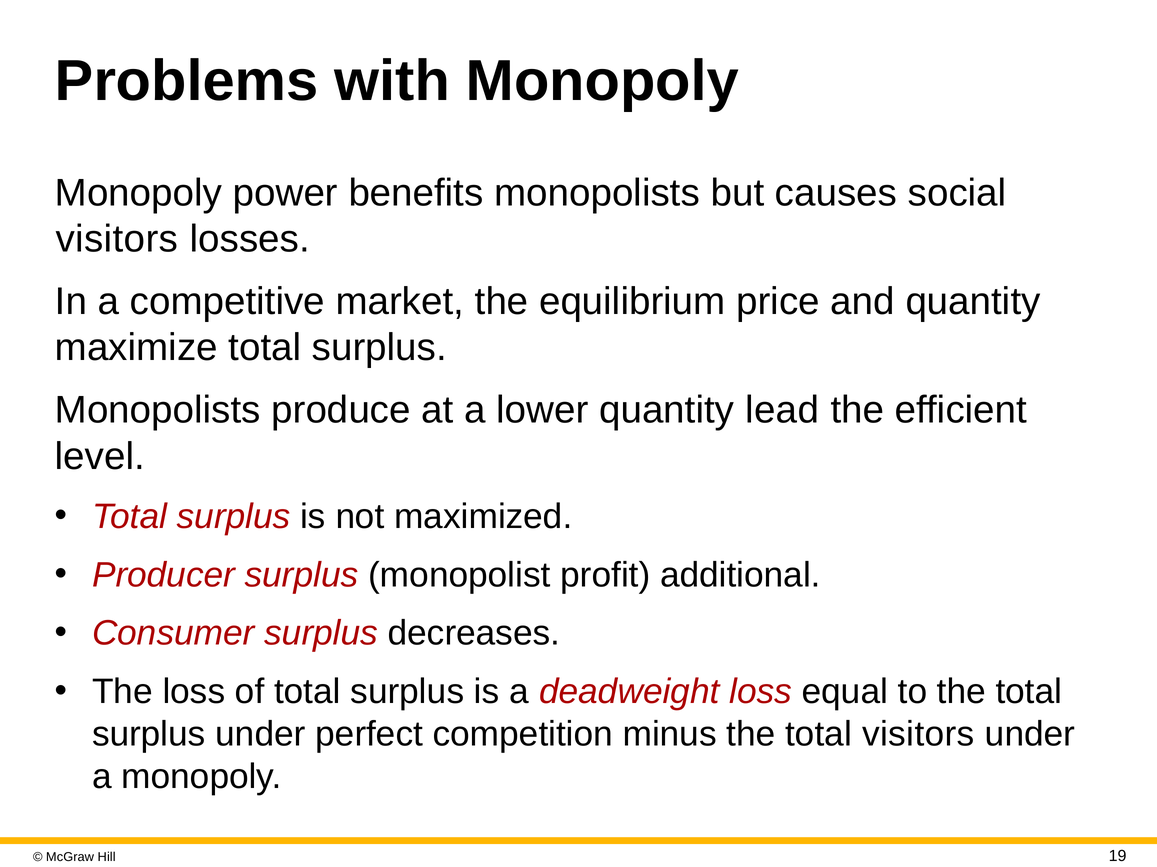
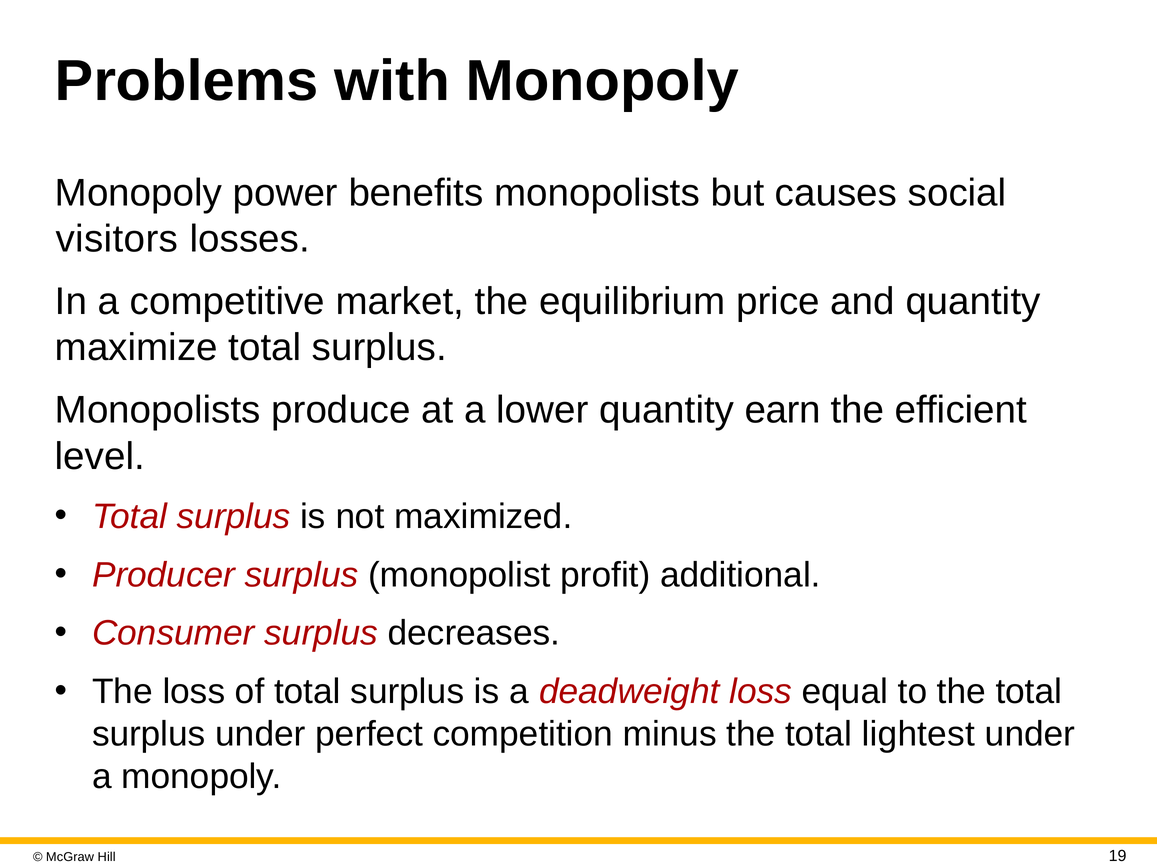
lead: lead -> earn (783, 410)
total visitors: visitors -> lightest (918, 735)
